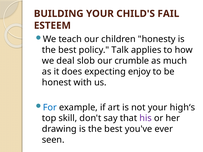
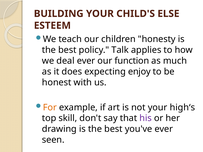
FAIL: FAIL -> ELSE (168, 14)
deal slob: slob -> ever (86, 61)
crumble: crumble -> function (132, 61)
For colour: blue -> orange (50, 108)
